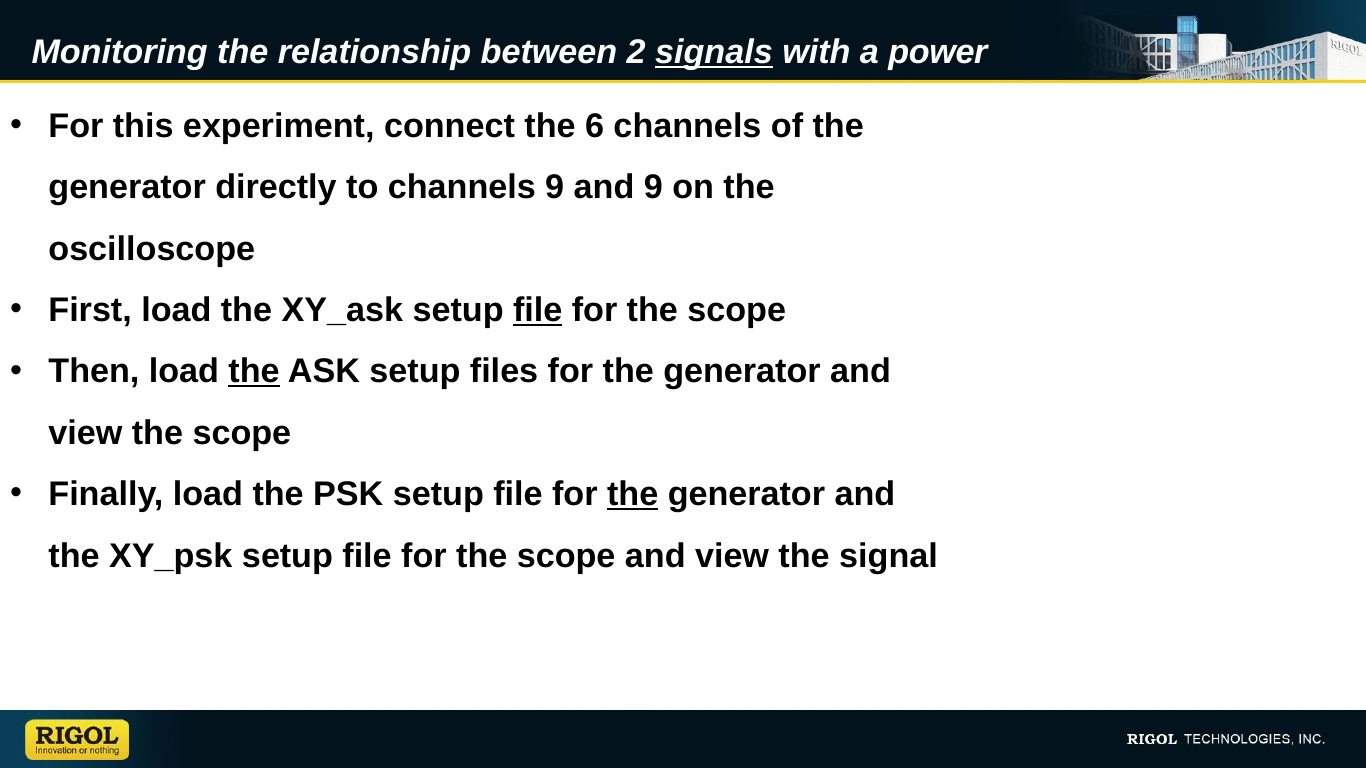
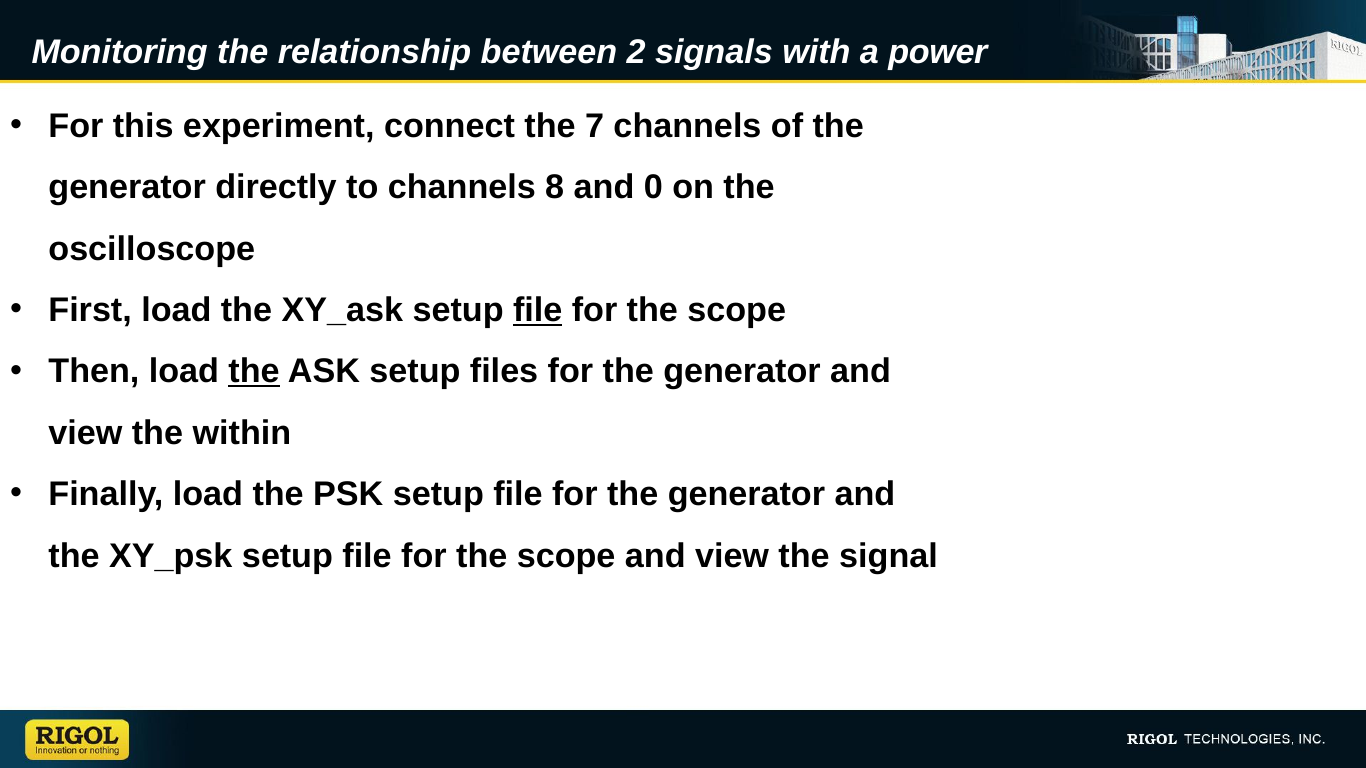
signals underline: present -> none (714, 53)
6: 6 -> 7 (595, 126)
channels 9: 9 -> 8 (555, 187)
and 9: 9 -> 0 (653, 187)
view the scope: scope -> within (242, 433)
the underline: present -> none (633, 495)
